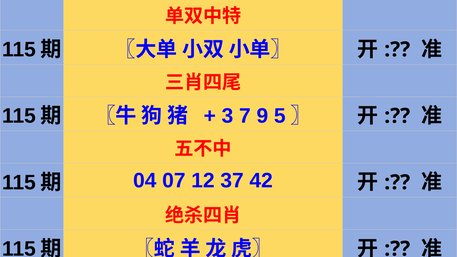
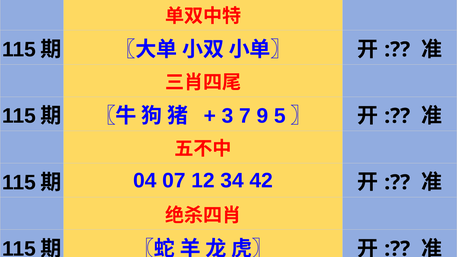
37: 37 -> 34 (232, 181)
